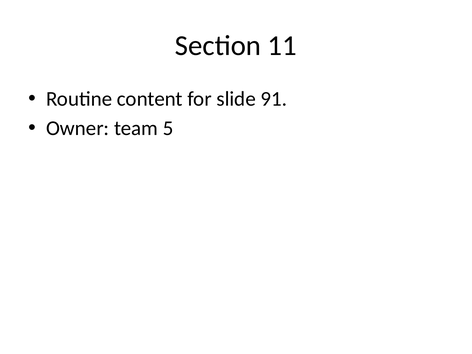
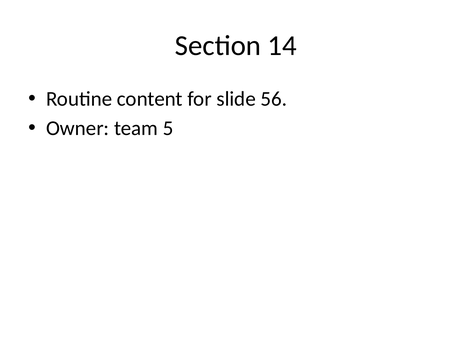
11: 11 -> 14 (282, 46)
91: 91 -> 56 (274, 99)
